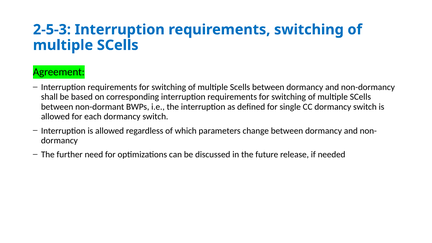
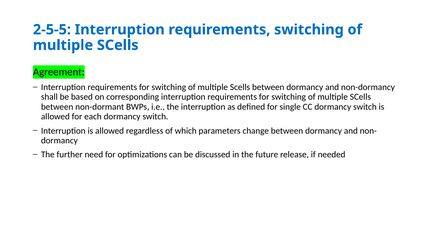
2-5-3: 2-5-3 -> 2-5-5 (52, 30)
